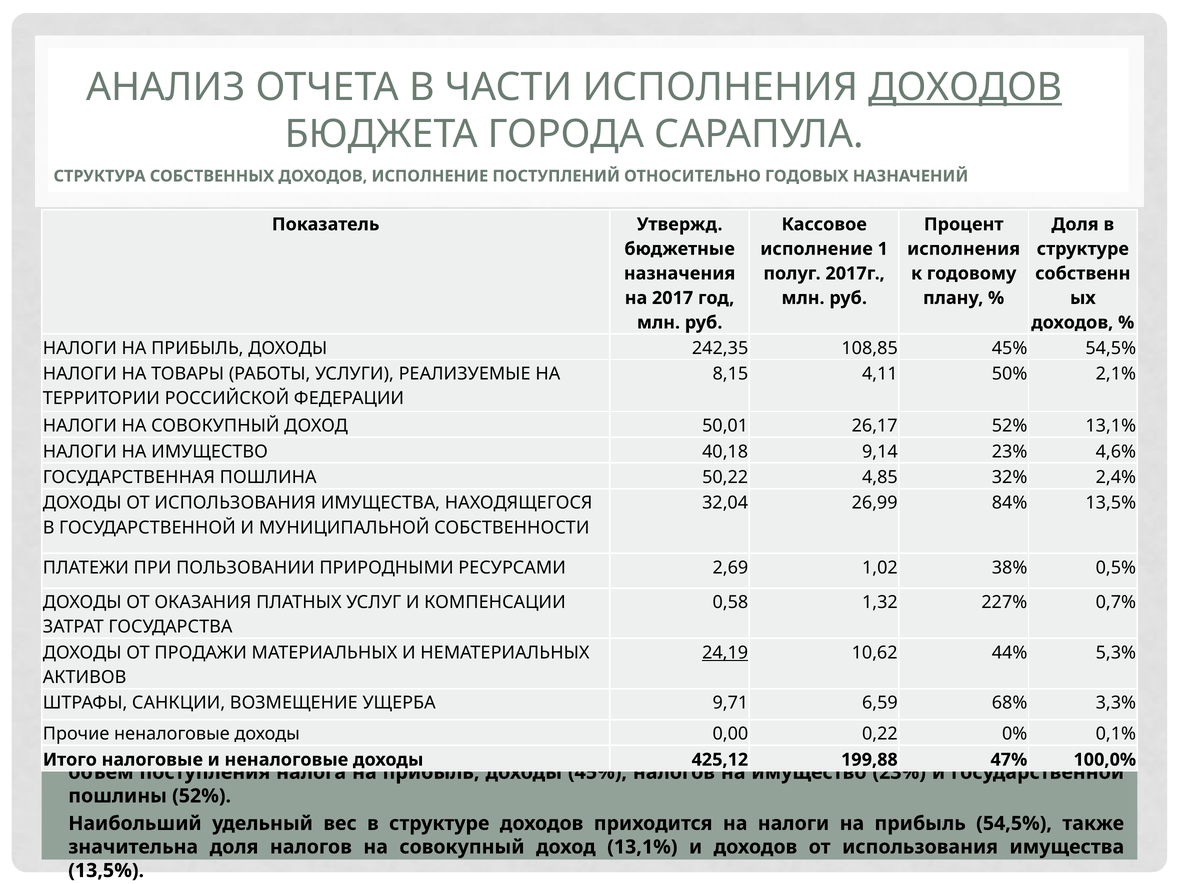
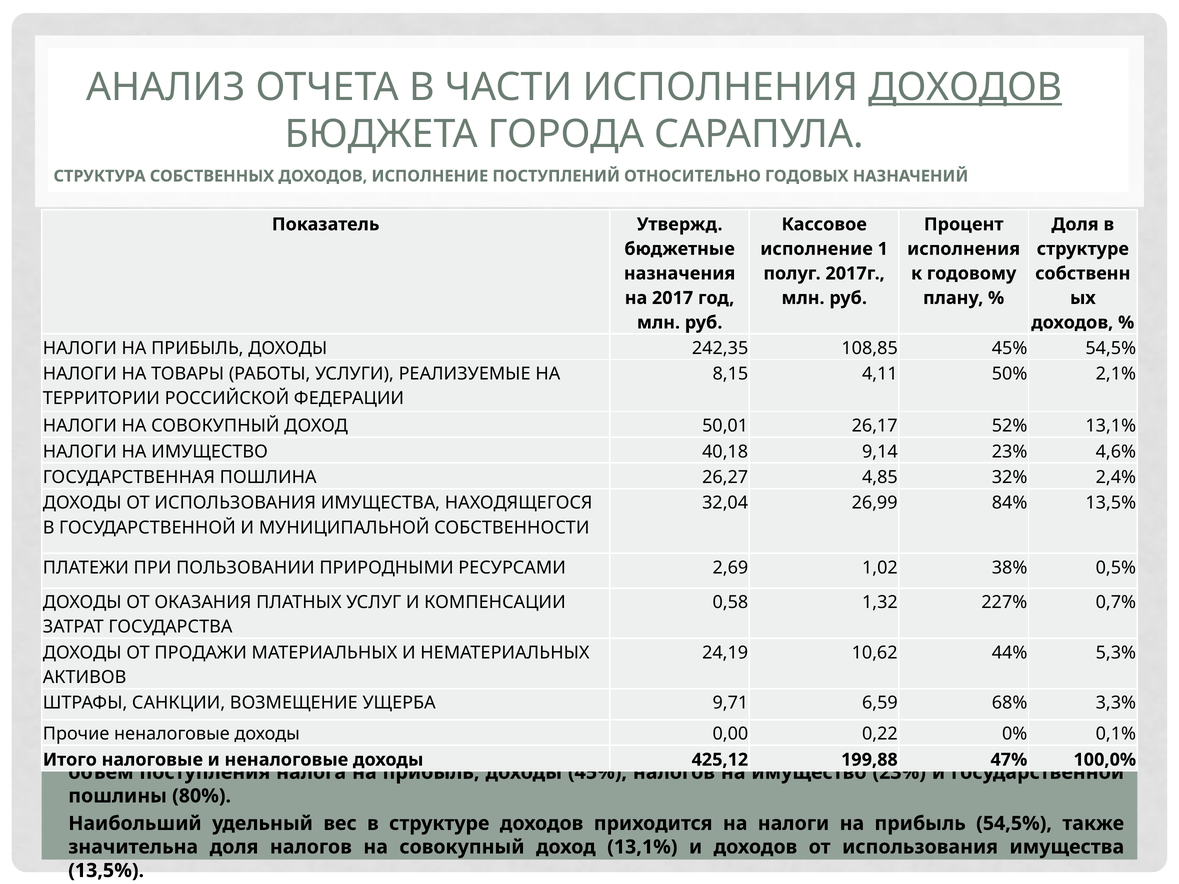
50,22: 50,22 -> 26,27 (725, 477)
24,19 underline: present -> none (725, 653)
пошлины 52%: 52% -> 80% (202, 796)
